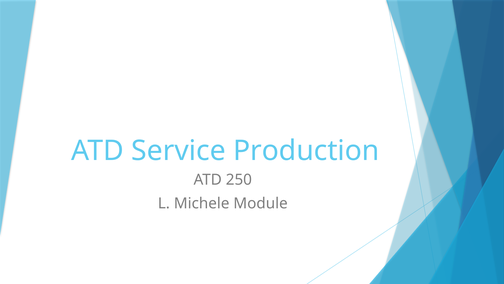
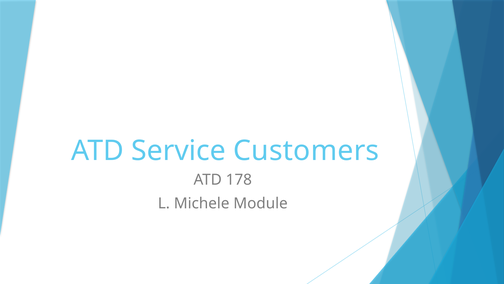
Production: Production -> Customers (306, 151)
250: 250 -> 178 (239, 180)
